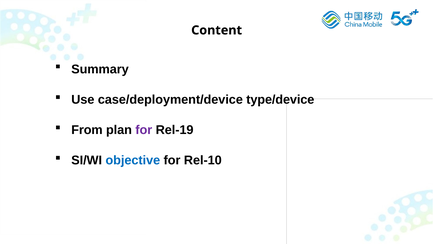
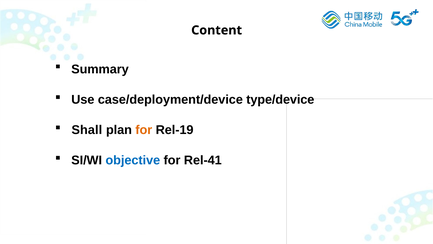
From: From -> Shall (87, 130)
for colour: purple -> orange (144, 130)
Rel-10: Rel-10 -> Rel-41 (203, 160)
